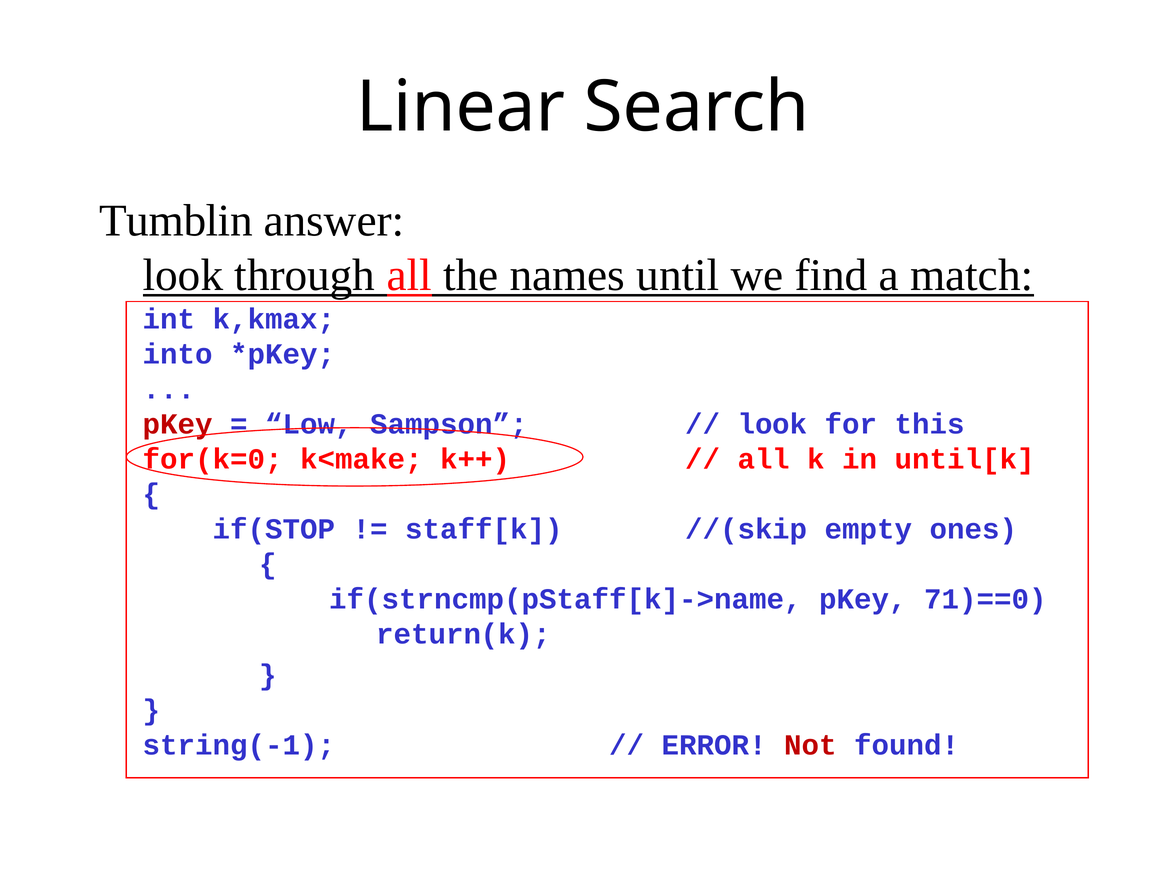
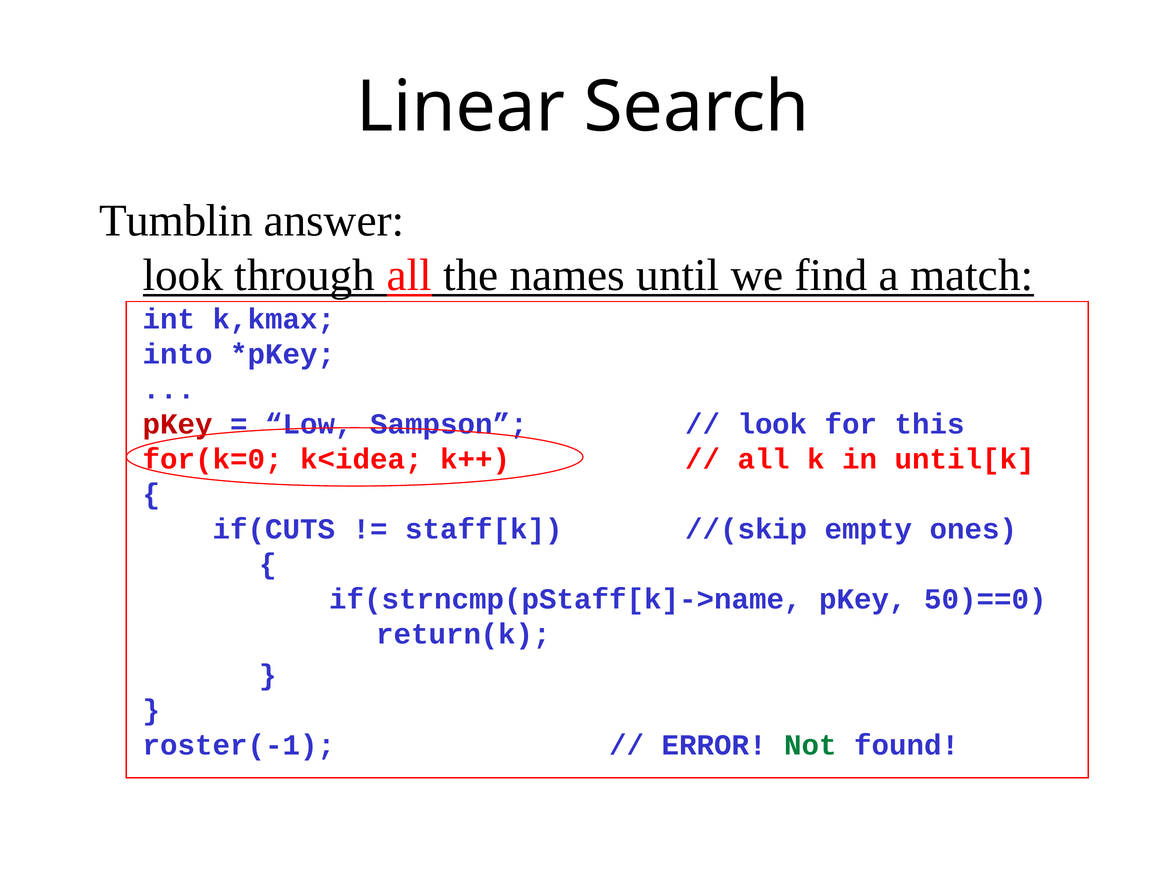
k<make: k<make -> k<idea (361, 459)
if(STOP: if(STOP -> if(CUTS (274, 529)
71)==0: 71)==0 -> 50)==0 (985, 599)
string(-1: string(-1 -> roster(-1 (239, 744)
Not colour: red -> green (810, 744)
